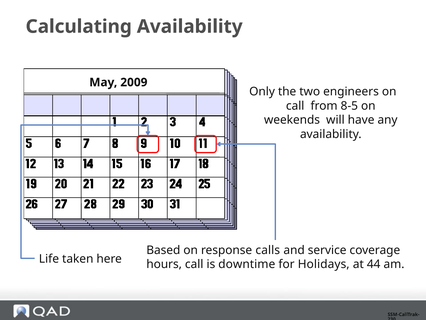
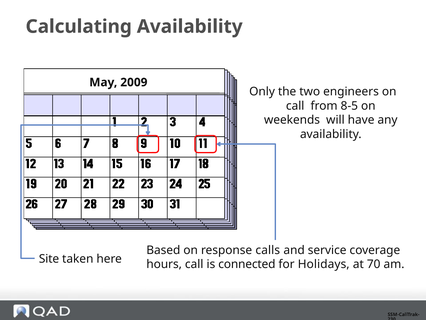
Life: Life -> Site (49, 259)
downtime: downtime -> connected (247, 264)
44: 44 -> 70 (374, 264)
